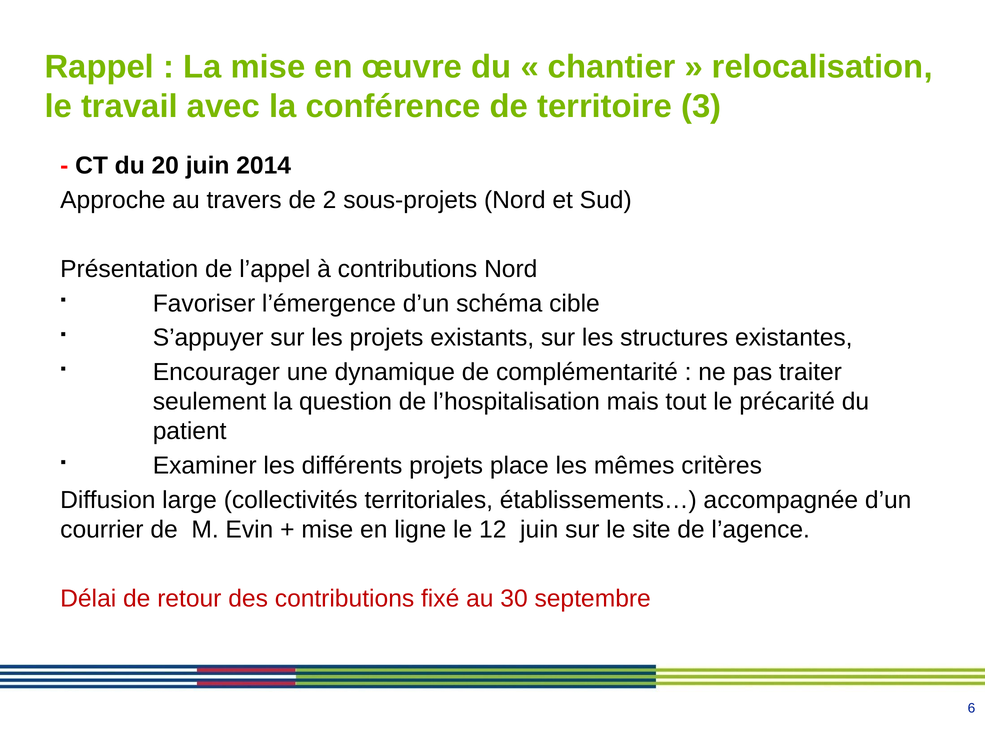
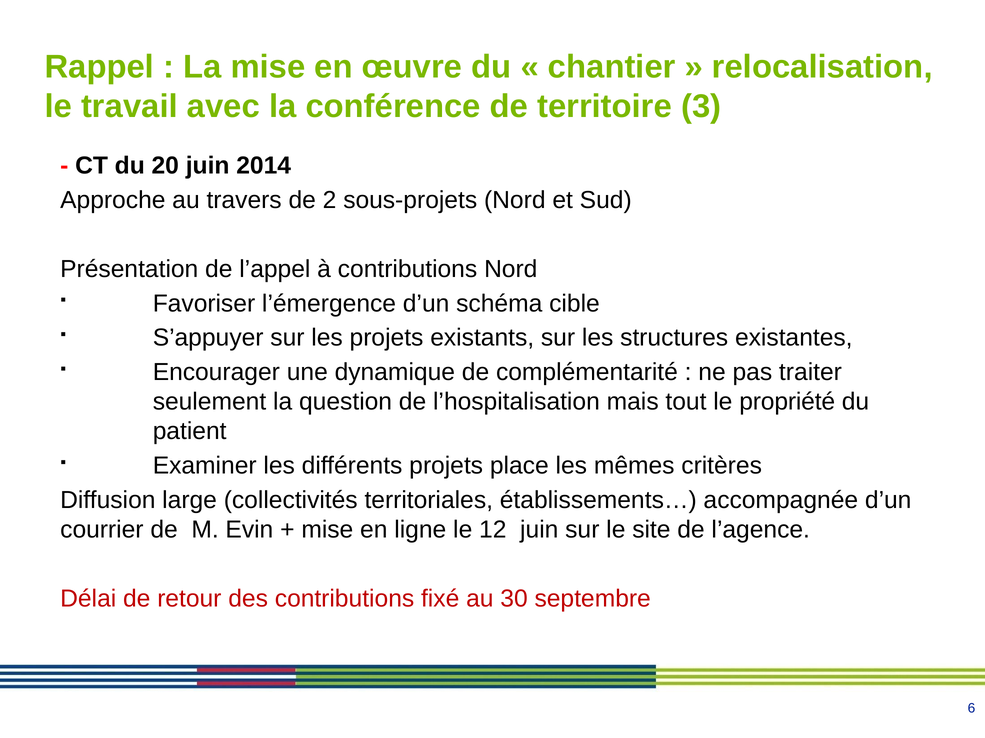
précarité: précarité -> propriété (787, 402)
